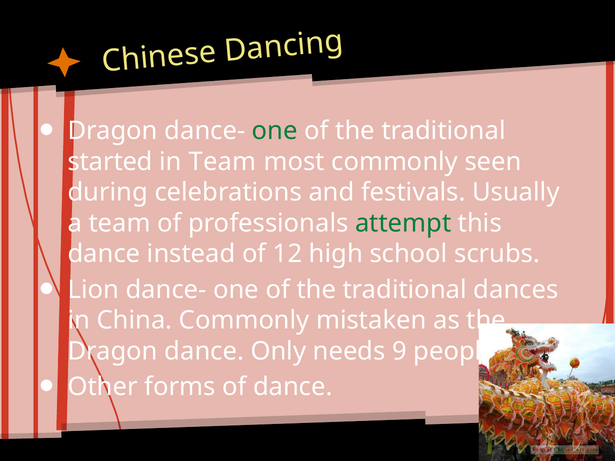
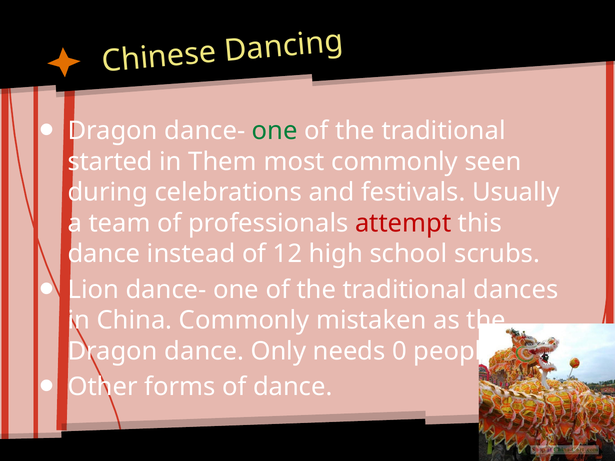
in Team: Team -> Them (223, 162)
attempt colour: green -> red (403, 223)
9: 9 -> 0 (399, 351)
